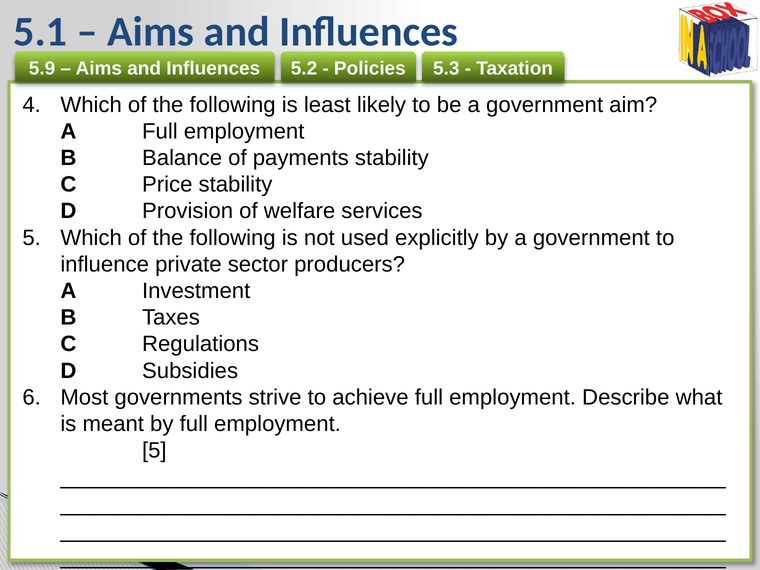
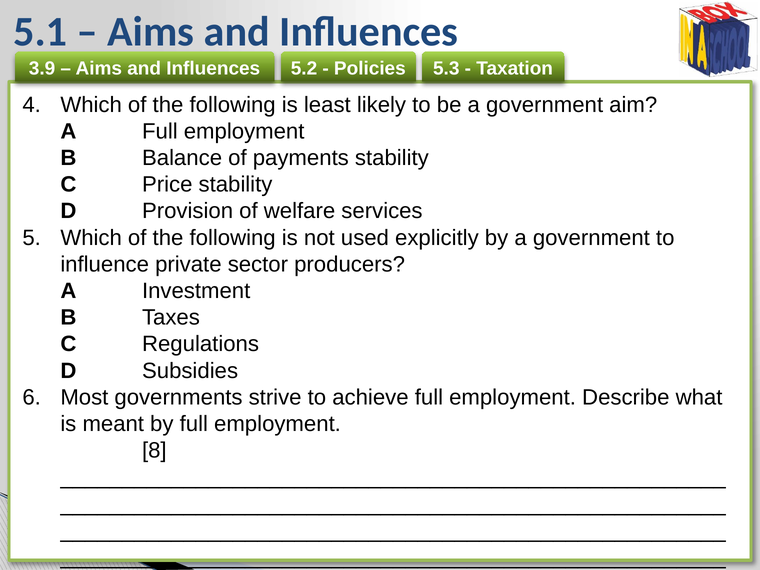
5.9: 5.9 -> 3.9 (42, 69)
5: 5 -> 8 (154, 451)
